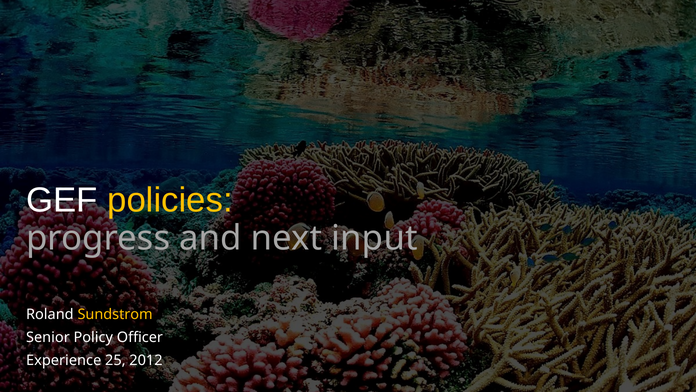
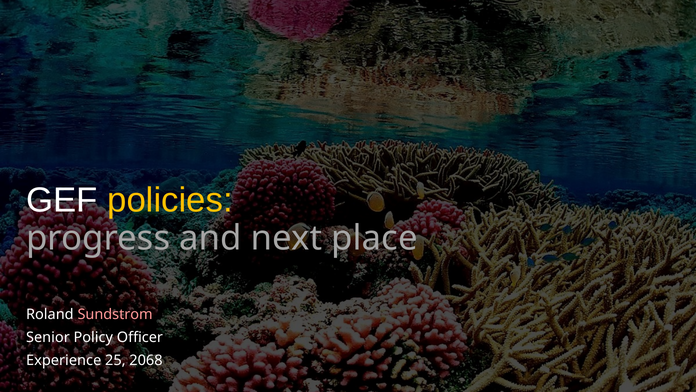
input: input -> place (375, 238)
Sundstrom colour: yellow -> pink (115, 314)
2012: 2012 -> 2068 (146, 360)
